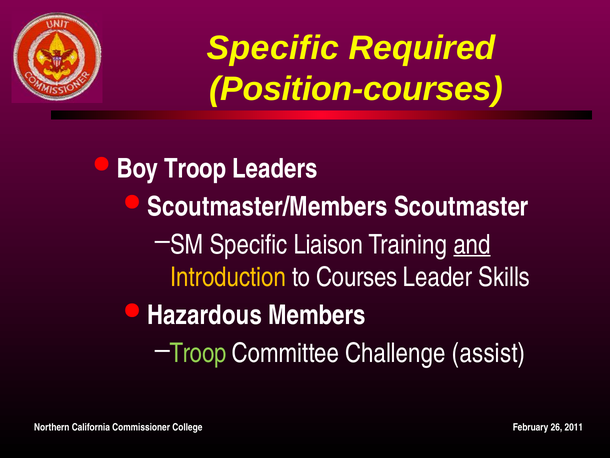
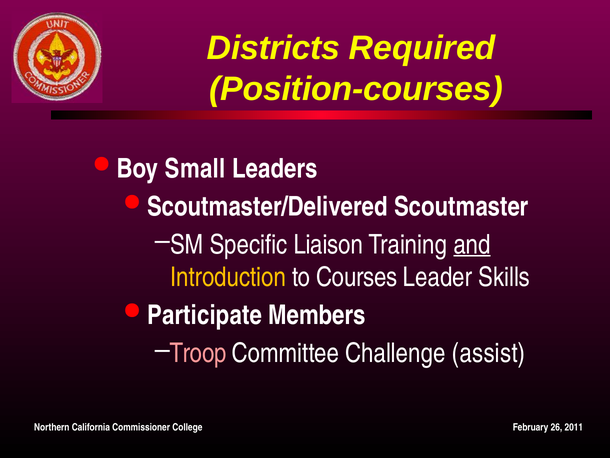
Specific: Specific -> Districts (273, 48)
Boy Troop: Troop -> Small (195, 169)
Scoutmaster/Members: Scoutmaster/Members -> Scoutmaster/Delivered (268, 207)
Hazardous: Hazardous -> Participate (205, 315)
Troop colour: light green -> pink (198, 353)
